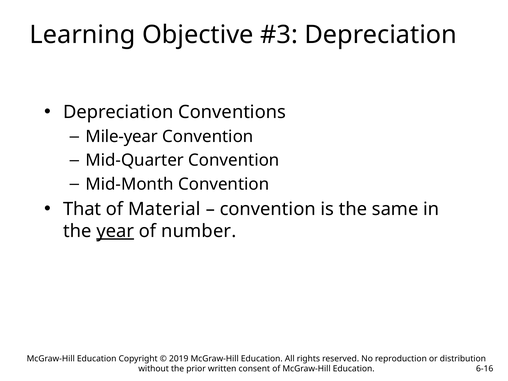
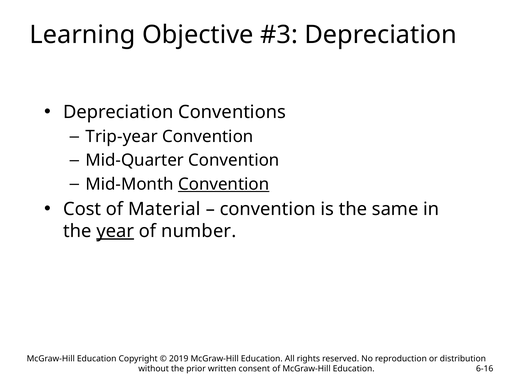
Mile-year: Mile-year -> Trip-year (122, 137)
Convention underline: none -> present (224, 184)
That: That -> Cost (82, 209)
